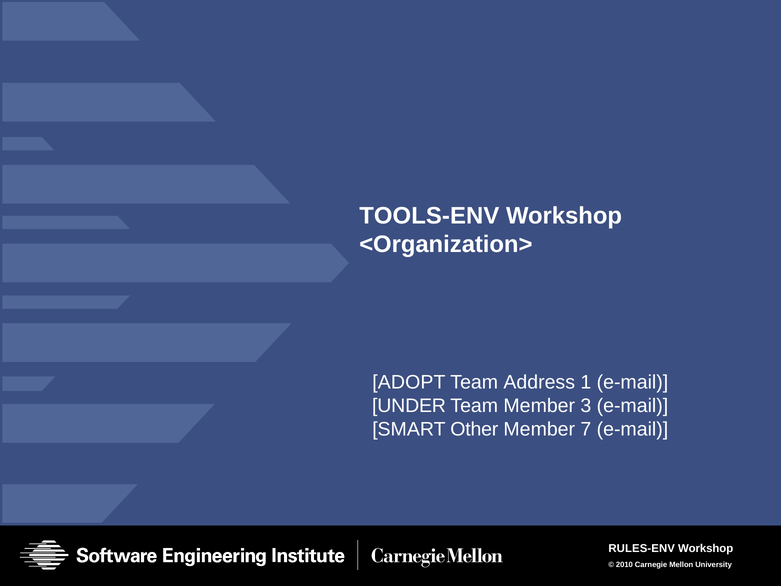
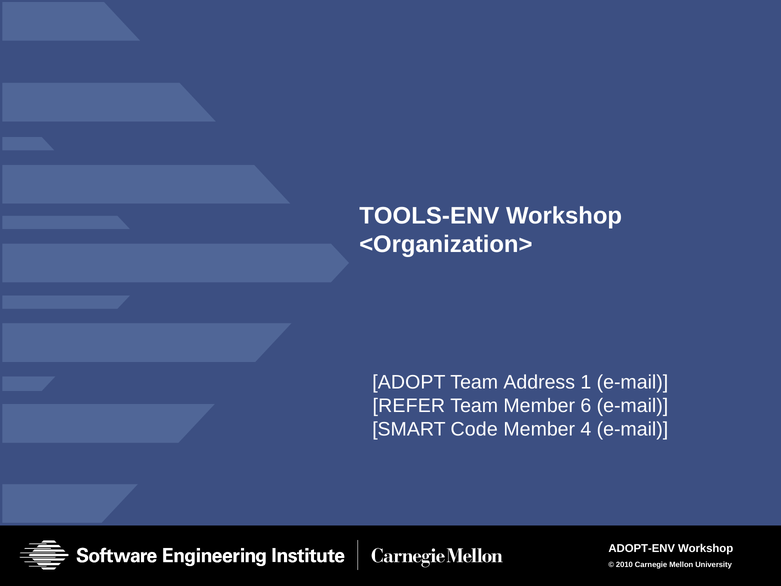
UNDER: UNDER -> REFER (409, 406)
3: 3 -> 6 (586, 406)
Other: Other -> Code (474, 429)
7: 7 -> 4 (586, 429)
RULES-ENV: RULES-ENV -> ADOPT-ENV (642, 548)
